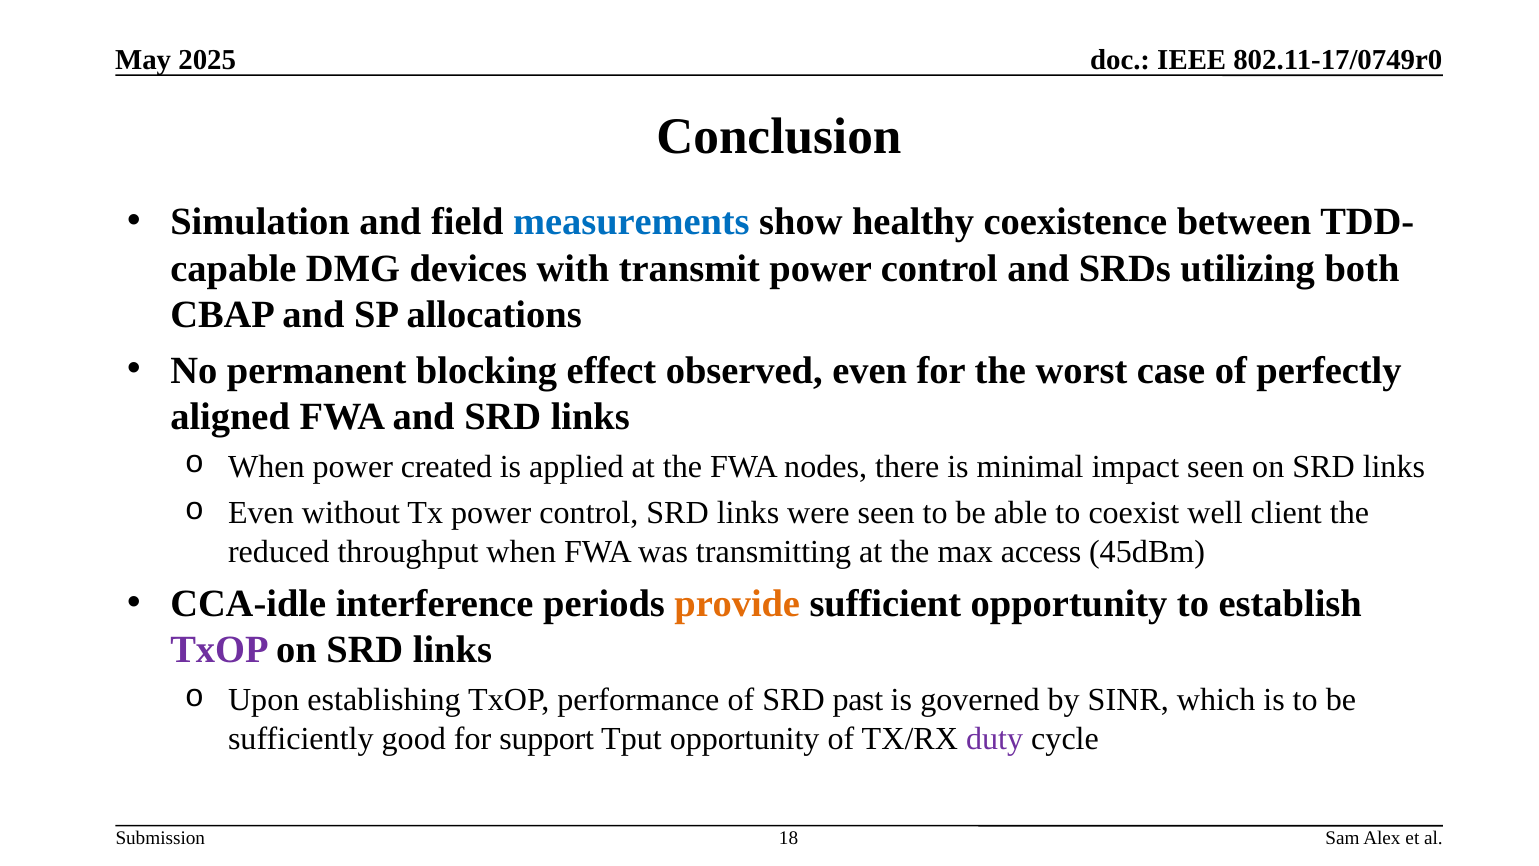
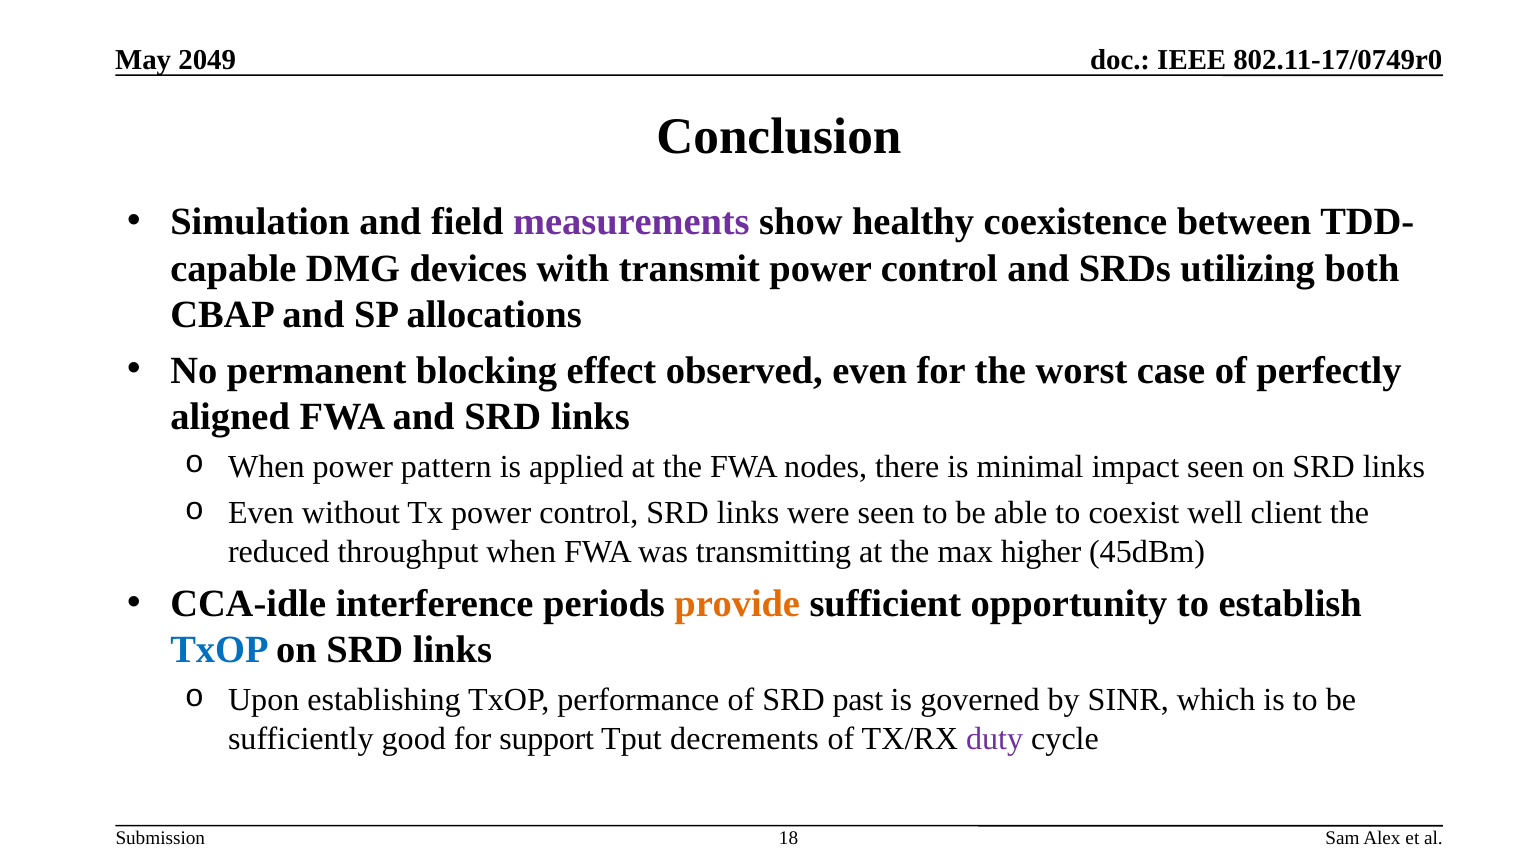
2025: 2025 -> 2049 (207, 60)
measurements colour: blue -> purple (631, 222)
created: created -> pattern (446, 466)
access: access -> higher (1041, 551)
TxOP colour: purple -> blue (219, 650)
Tput opportunity: opportunity -> decrements (744, 738)
